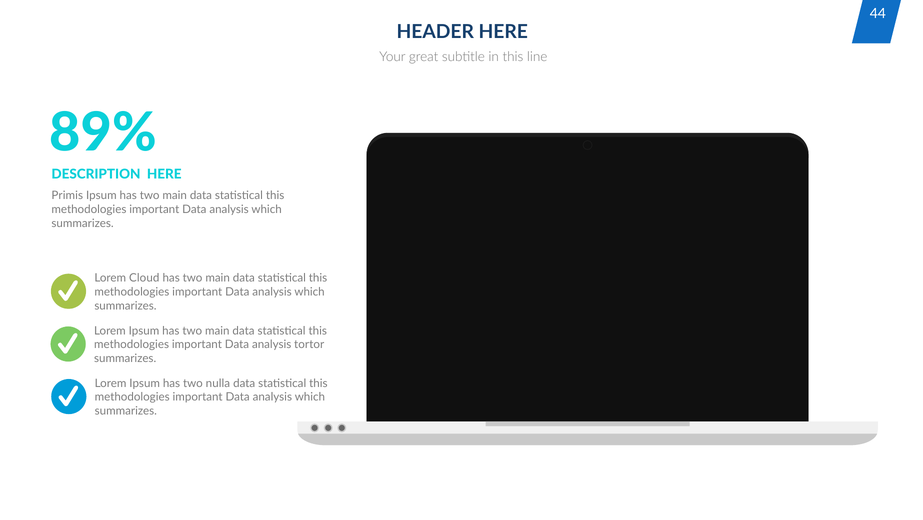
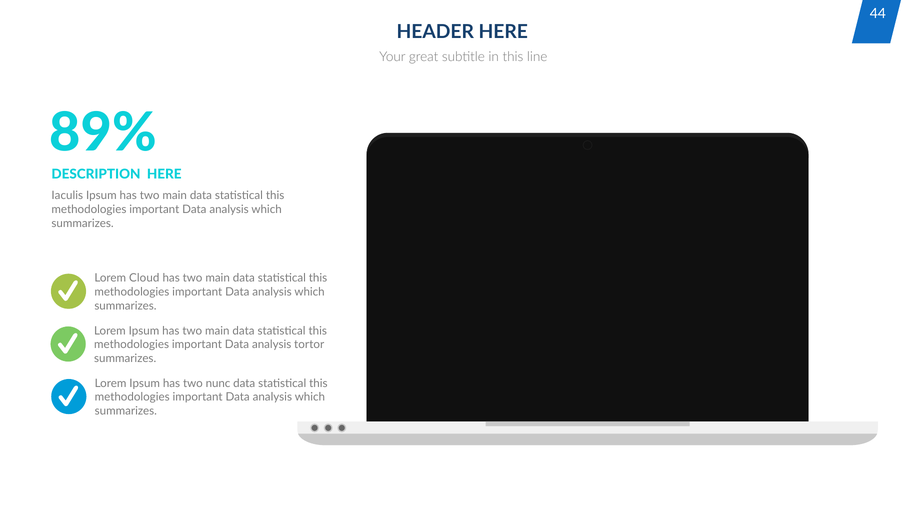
Primis: Primis -> Iaculis (67, 196)
nulla: nulla -> nunc (218, 384)
